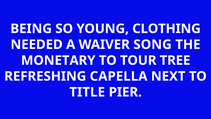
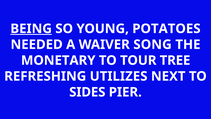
BEING underline: none -> present (31, 29)
CLOTHING: CLOTHING -> POTATOES (166, 29)
CAPELLA: CAPELLA -> UTILIZES (119, 76)
TITLE: TITLE -> SIDES (87, 92)
